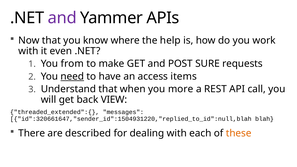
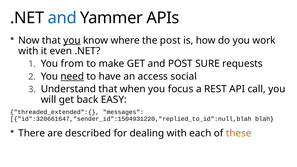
and colour: purple -> blue (62, 18)
you underline: none -> present (72, 40)
the help: help -> post (170, 40)
items: items -> social (184, 76)
more: more -> focus (181, 89)
VIEW: VIEW -> EASY (114, 100)
